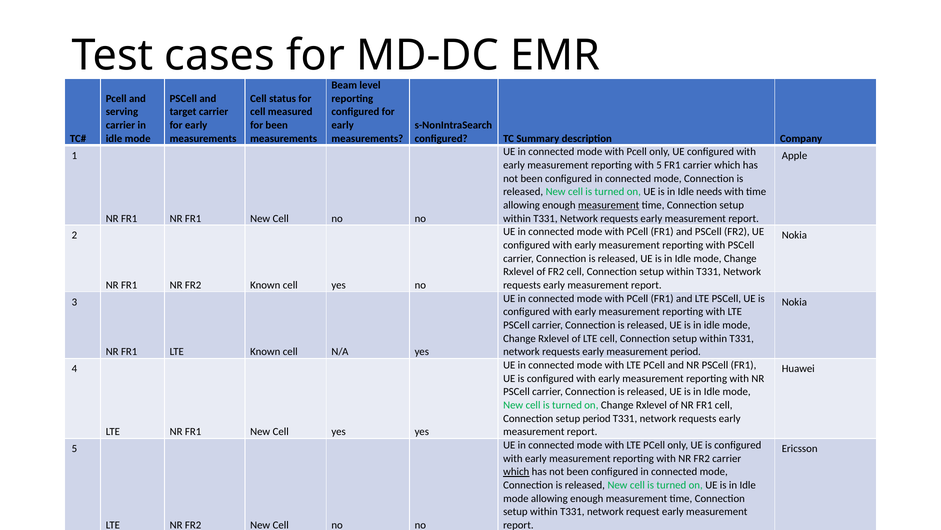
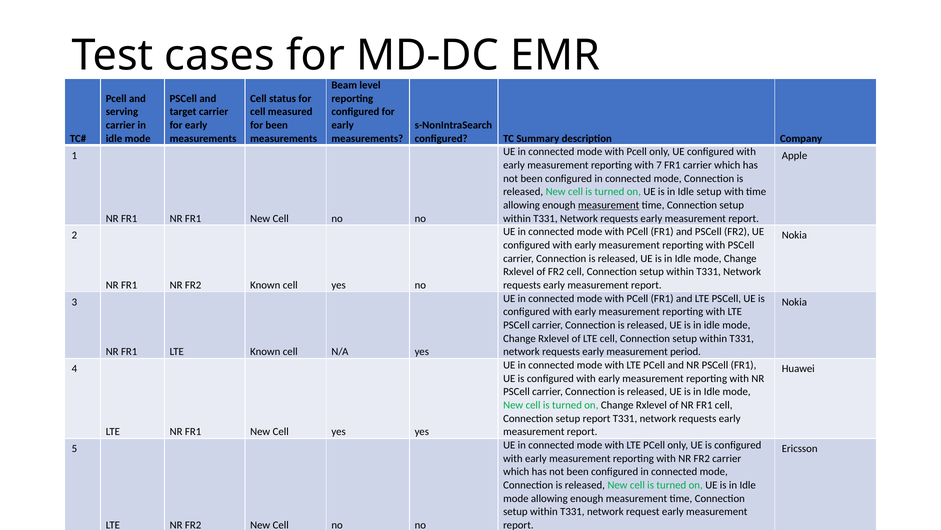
with 5: 5 -> 7 (659, 165)
Idle needs: needs -> setup (709, 192)
setup period: period -> report (597, 418)
which underline: present -> none (516, 471)
